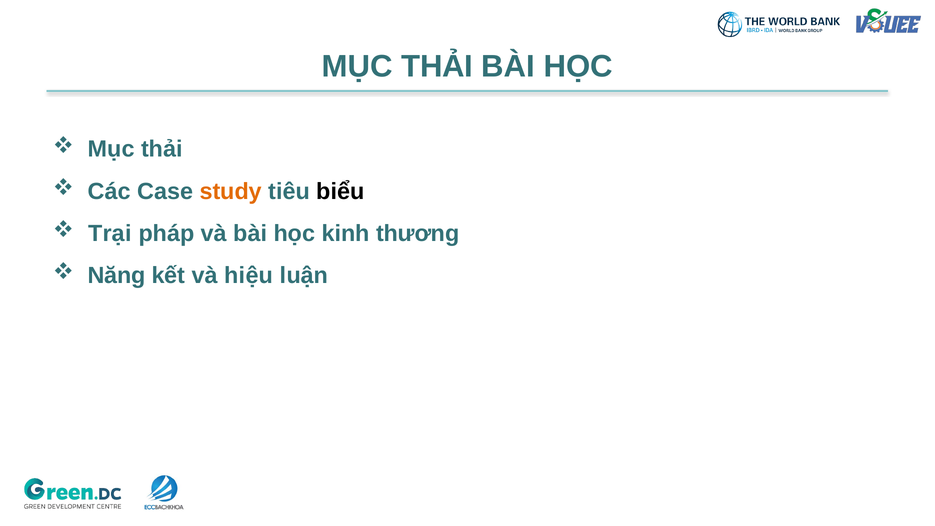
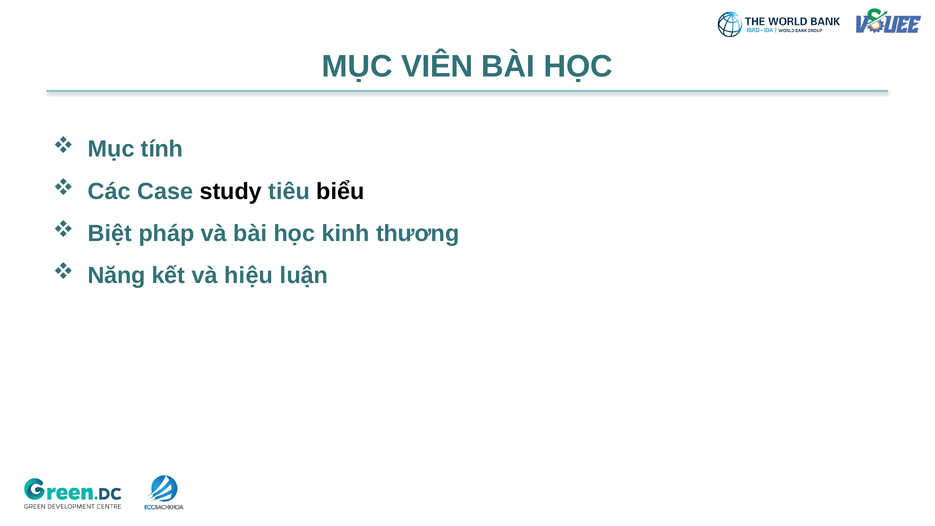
THẢI: THẢI -> VIÊN (437, 66)
thải: thải -> tính (162, 149)
study colour: orange -> black (231, 191)
Trại: Trại -> Biệt (110, 233)
